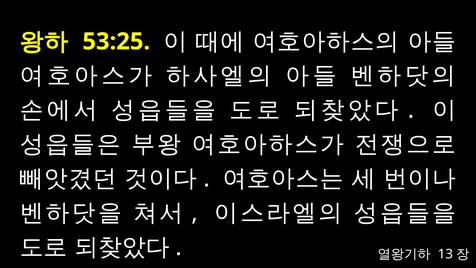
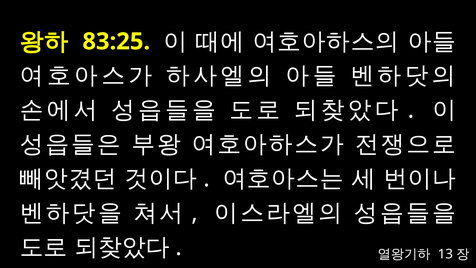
53:25: 53:25 -> 83:25 (116, 41)
